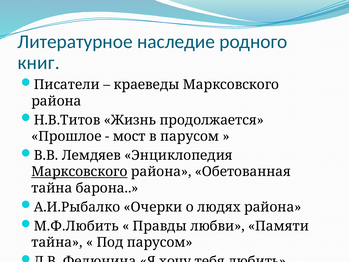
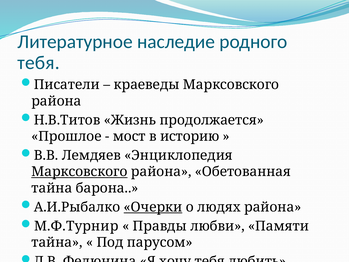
книг: книг -> тебя (39, 63)
в парусом: парусом -> историю (190, 136)
Очерки underline: none -> present (153, 207)
М.Ф.Любить: М.Ф.Любить -> М.Ф.Турнир (76, 226)
